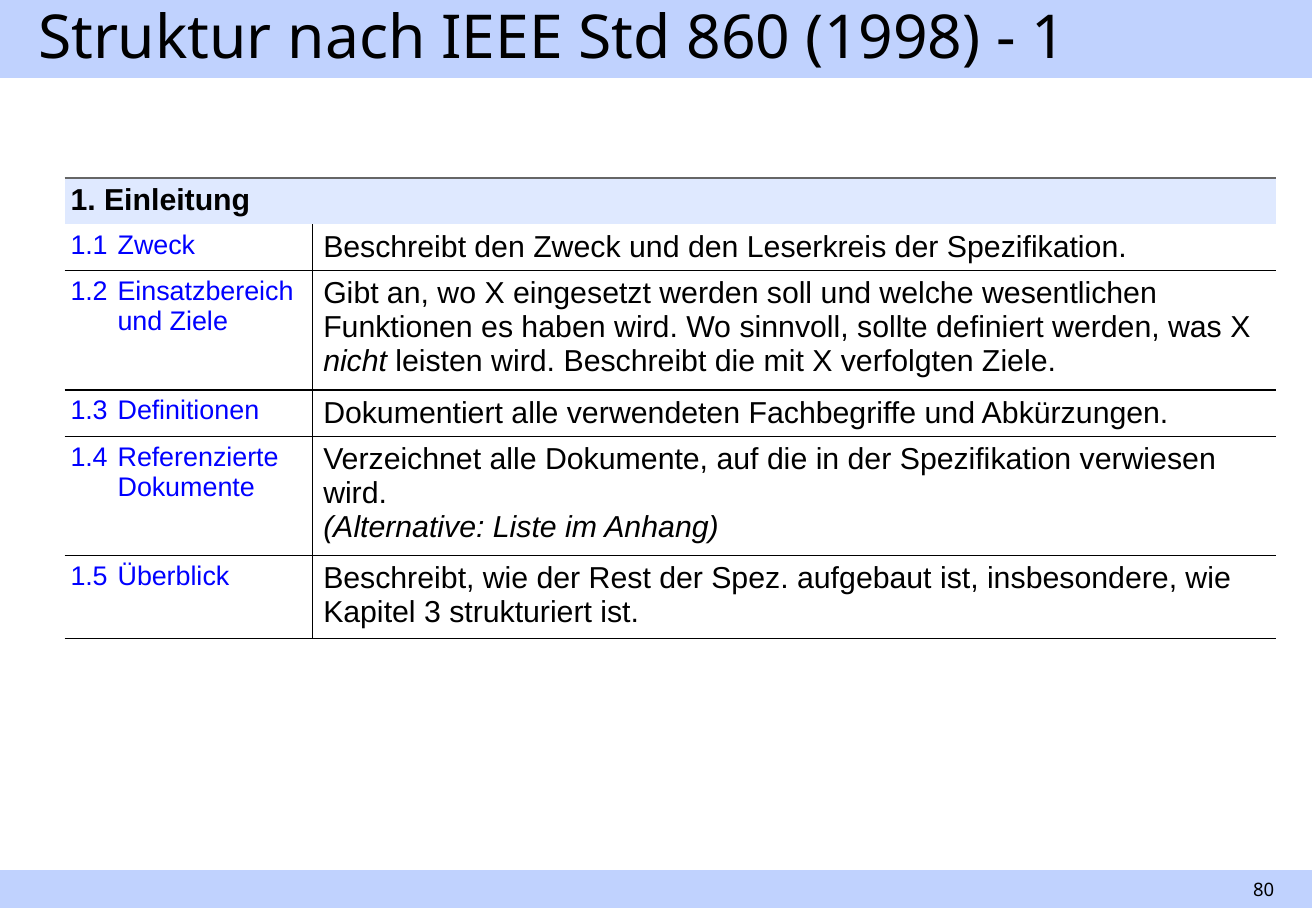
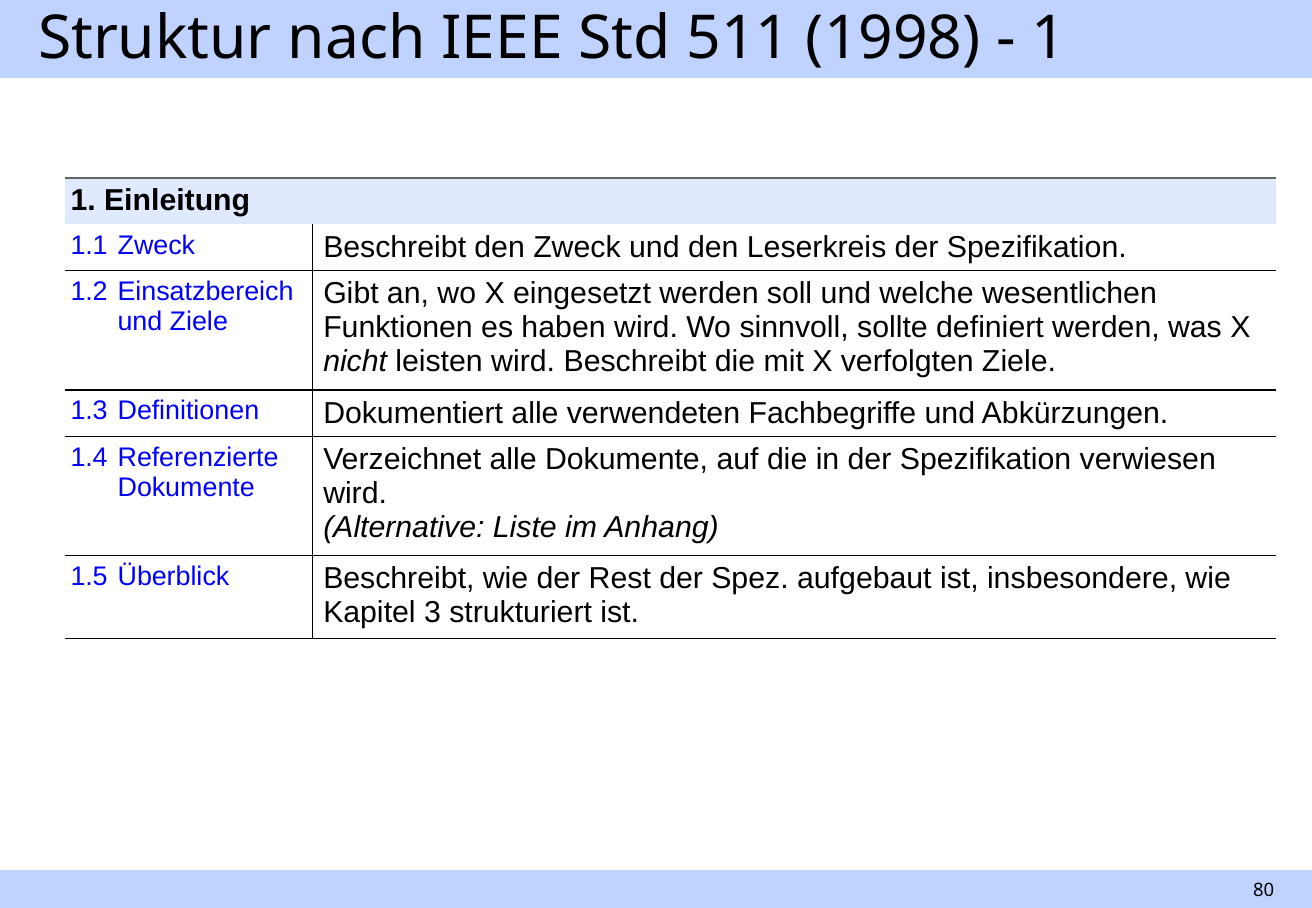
860: 860 -> 511 (738, 39)
